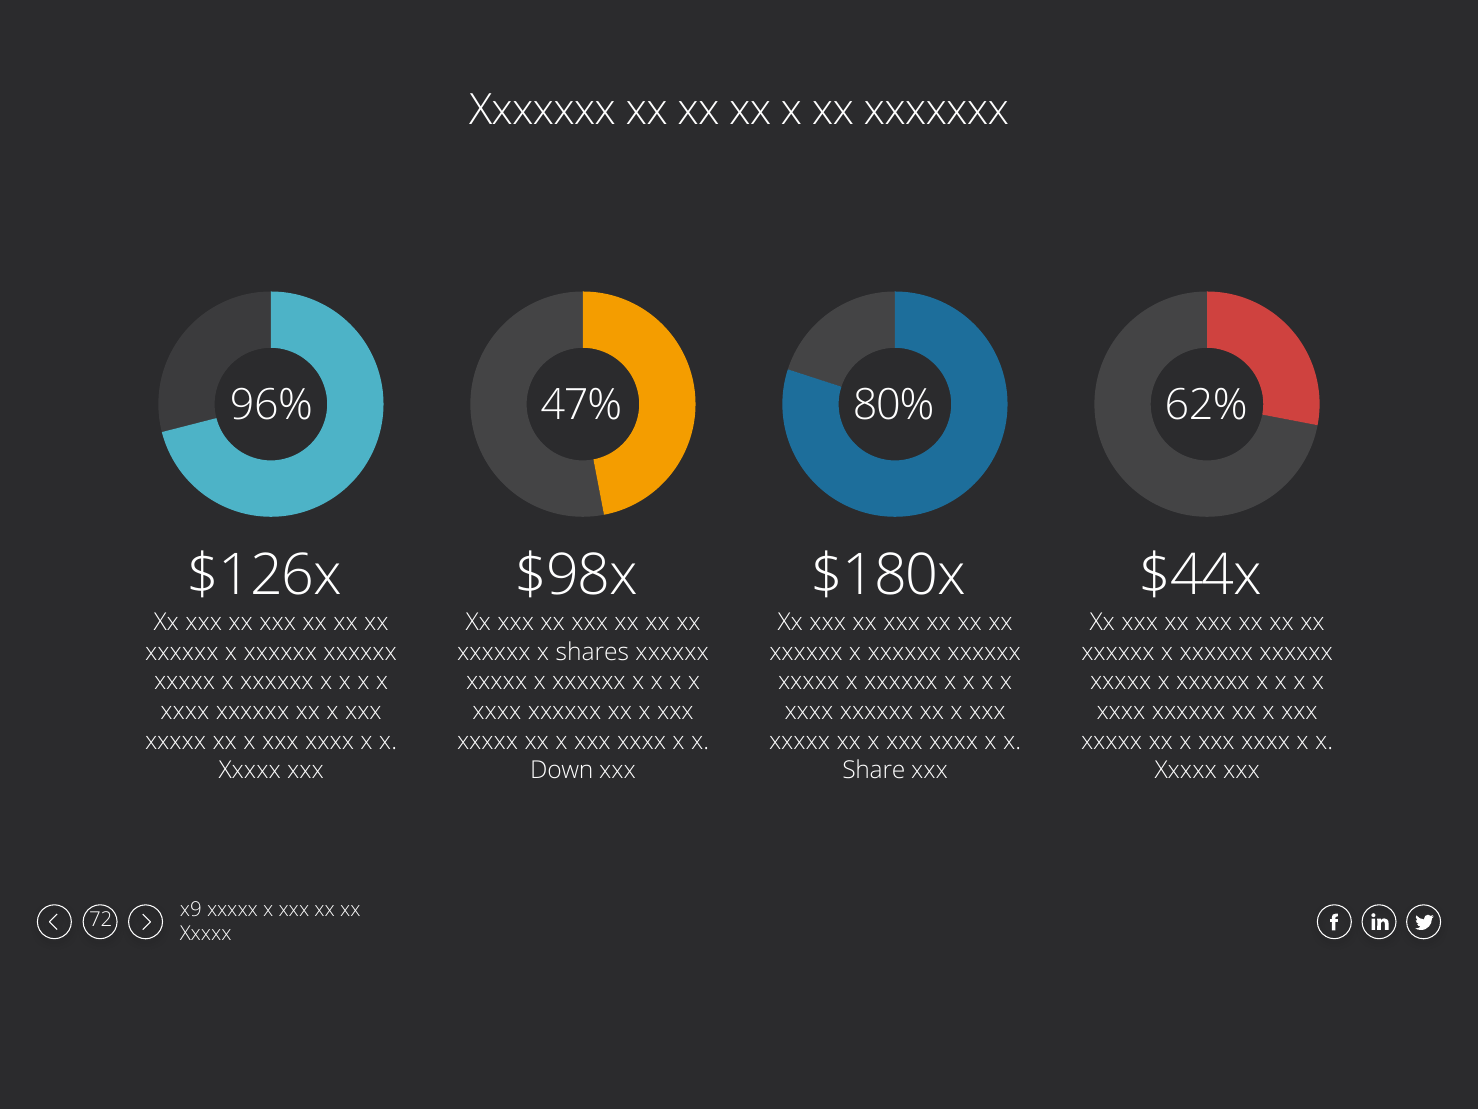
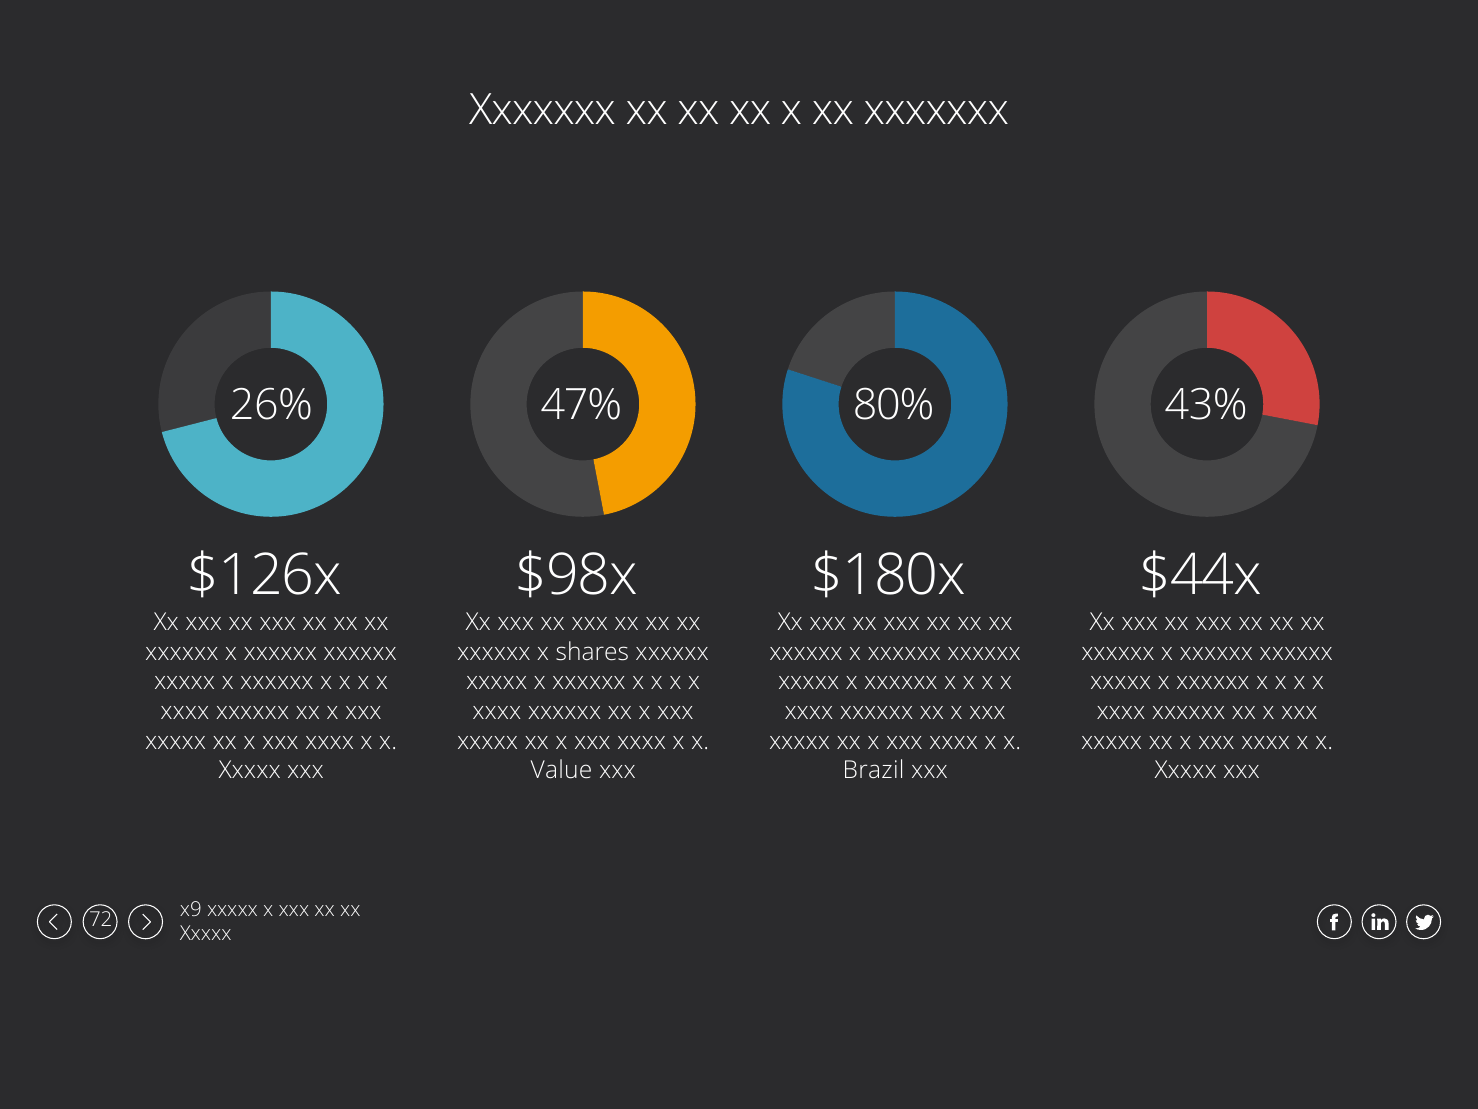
96%: 96% -> 26% (271, 405)
62%: 62% -> 43% (1206, 405)
Down: Down -> Value (562, 770)
Share: Share -> Brazil (874, 770)
